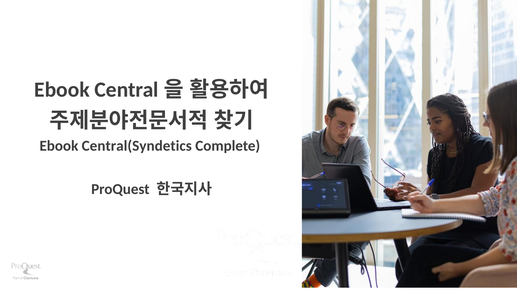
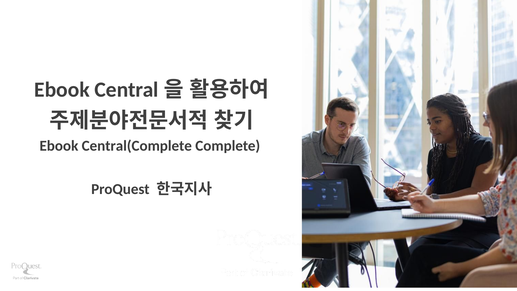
Central(Syndetics: Central(Syndetics -> Central(Complete (137, 146)
